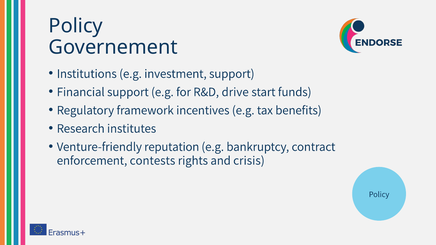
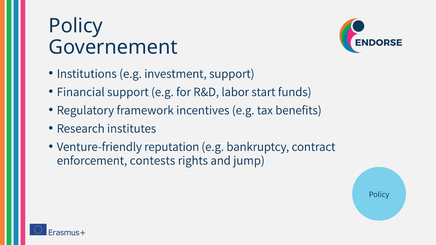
drive: drive -> labor (235, 92)
crisis: crisis -> jump (249, 161)
